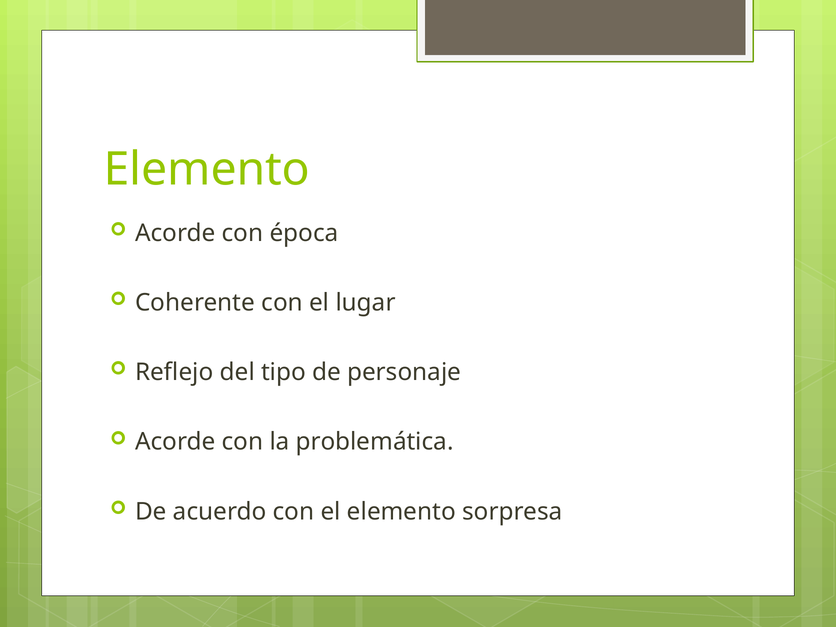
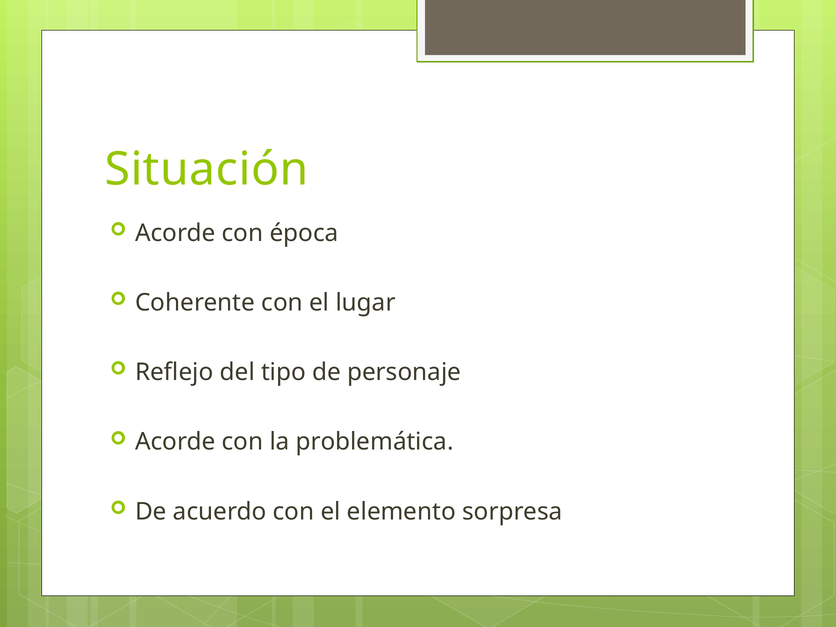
Elemento: Elemento -> Situación (206, 170)
